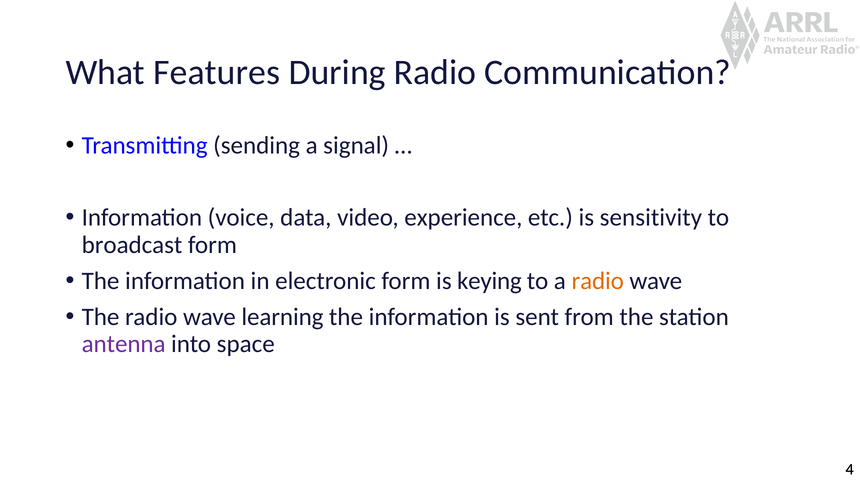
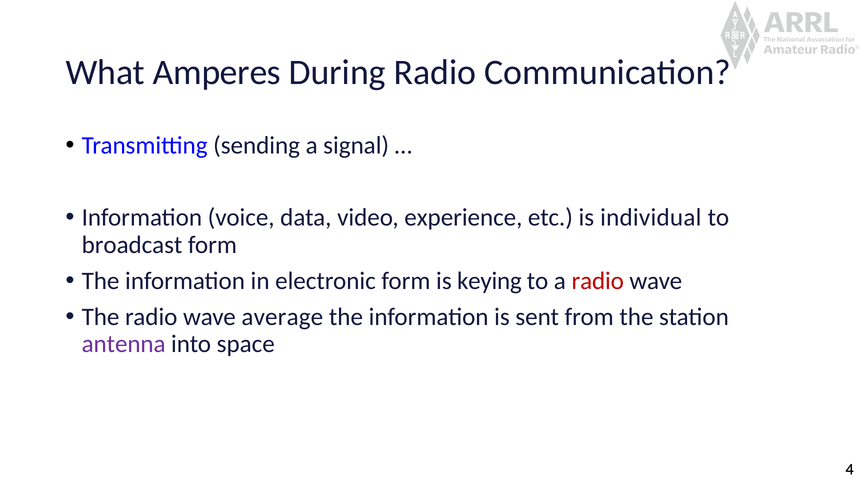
Features: Features -> Amperes (217, 72)
sensitivity: sensitivity -> individual (651, 218)
radio colour: orange -> red (598, 281)
learning: learning -> average (282, 317)
